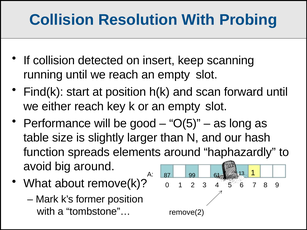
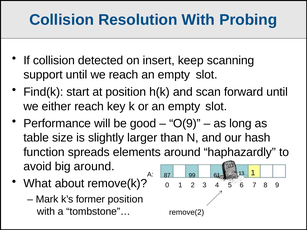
running: running -> support (43, 75)
O(5: O(5 -> O(9 (185, 124)
